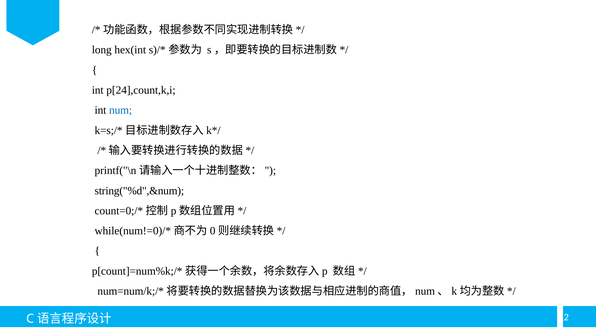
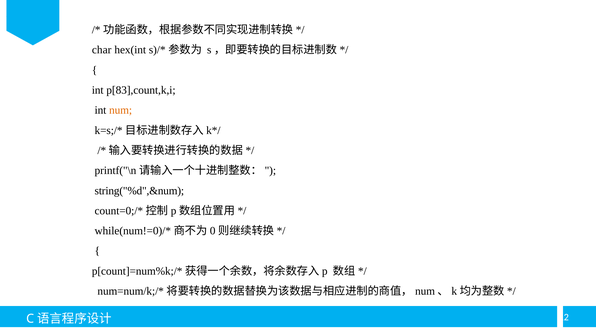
long: long -> char (102, 50)
p[24],count,k,i: p[24],count,k,i -> p[83],count,k,i (141, 90)
num colour: blue -> orange (121, 110)
